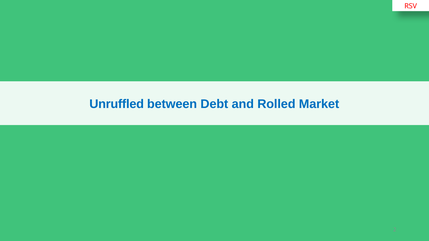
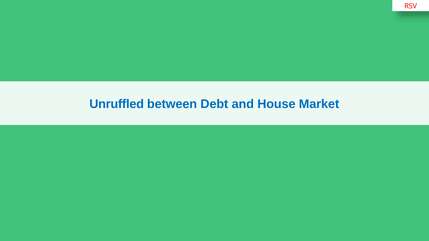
Rolled: Rolled -> House (276, 104)
